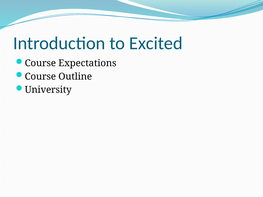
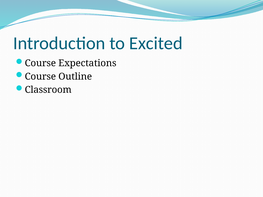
University: University -> Classroom (48, 90)
